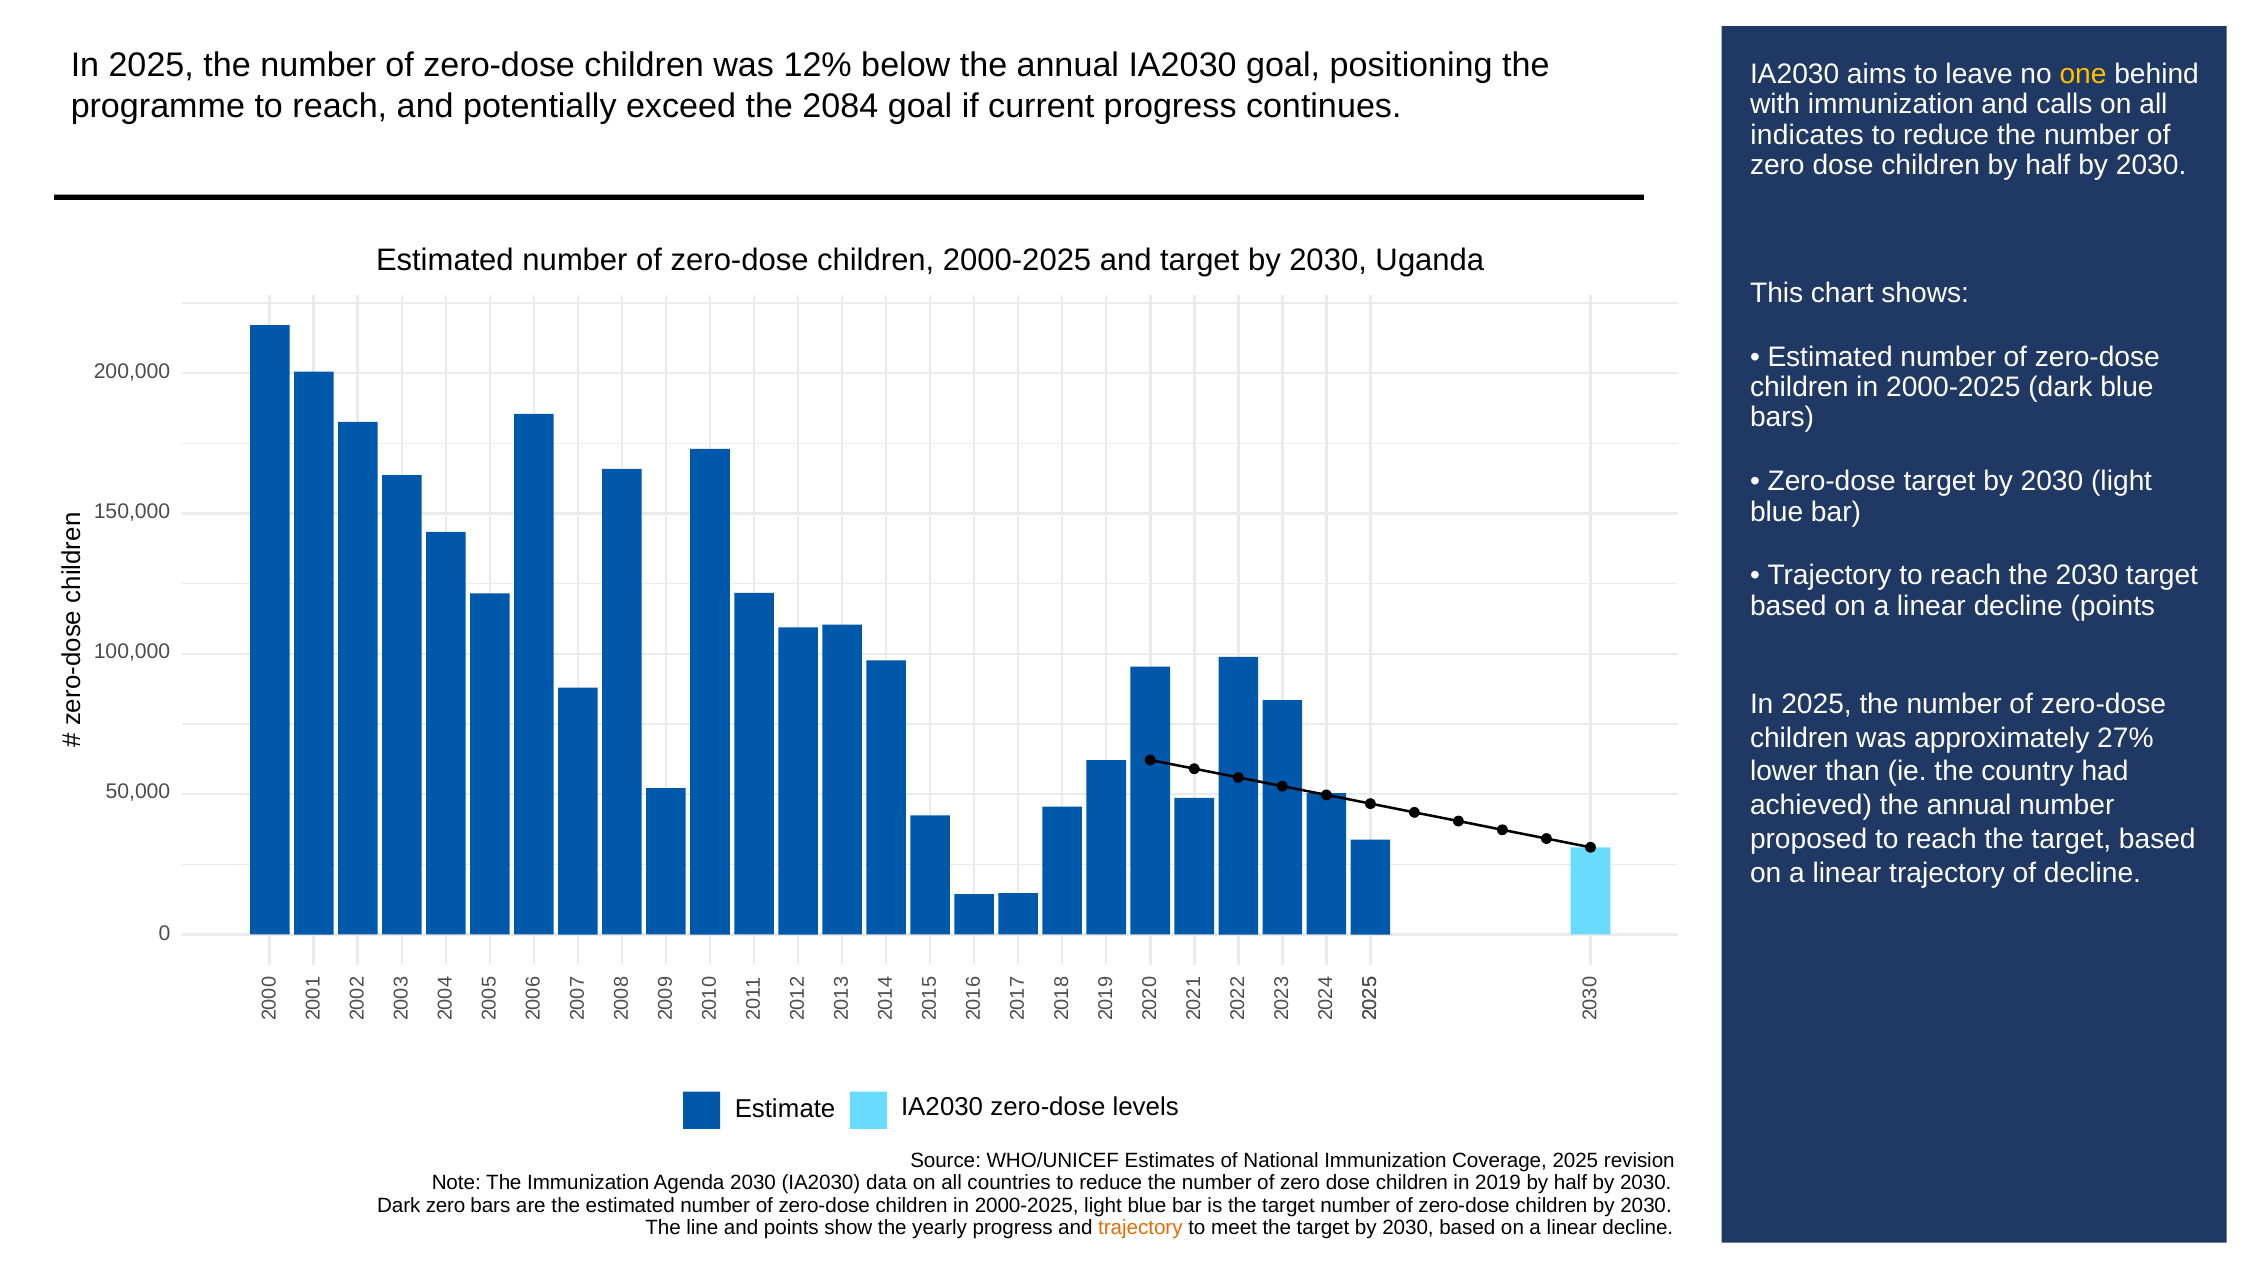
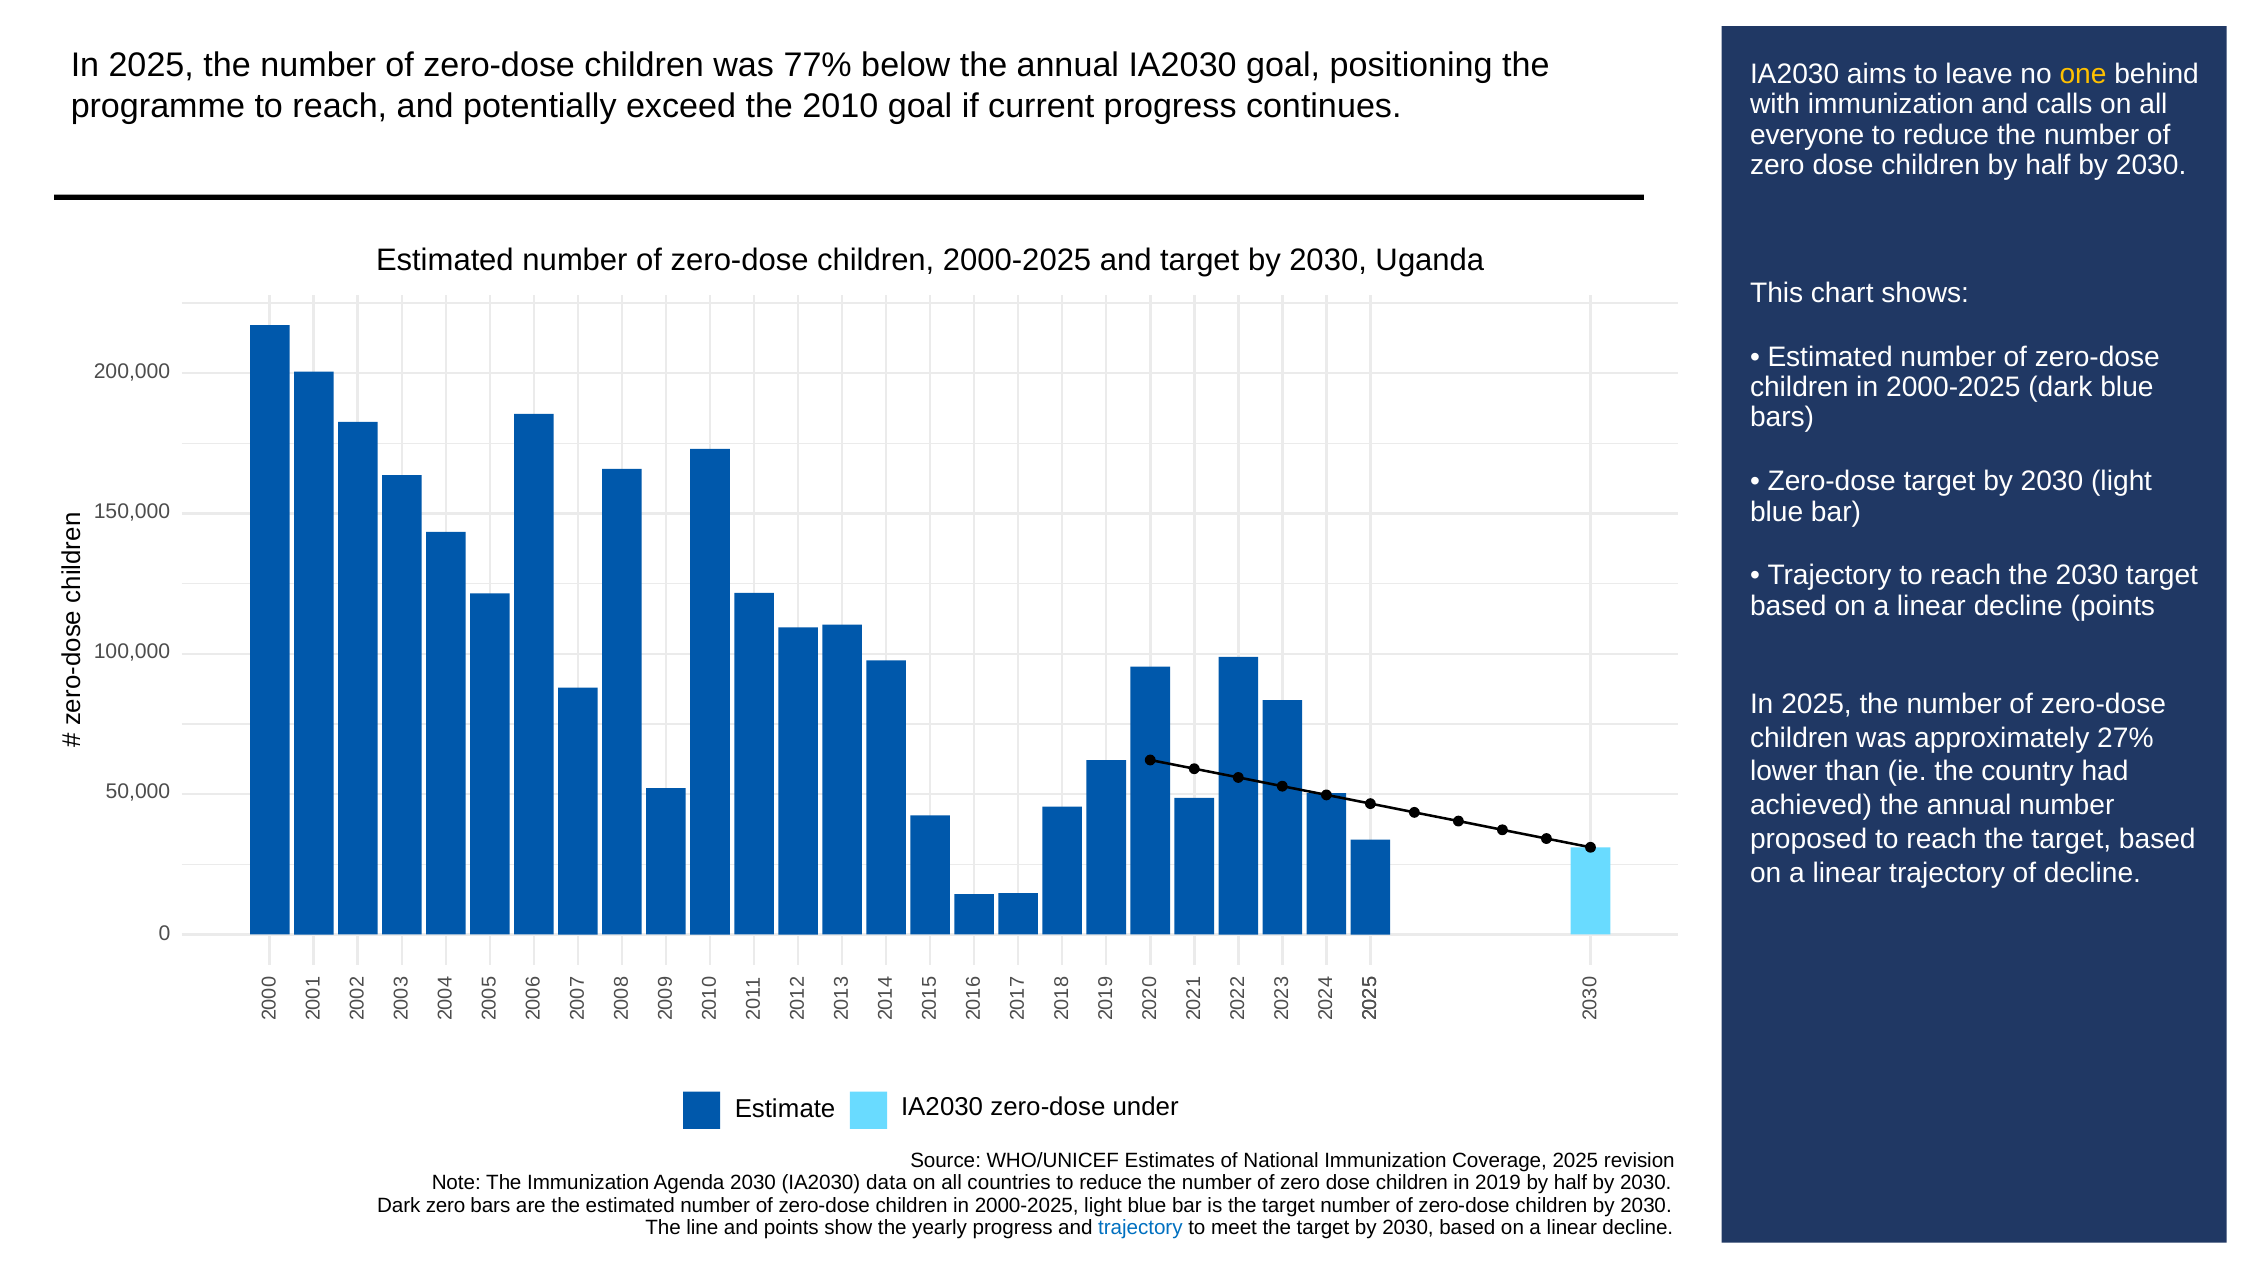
12%: 12% -> 77% (818, 65)
2084: 2084 -> 2010 (840, 106)
indicates: indicates -> everyone (1807, 135)
levels: levels -> under (1146, 1106)
trajectory colour: orange -> blue (1140, 1227)
